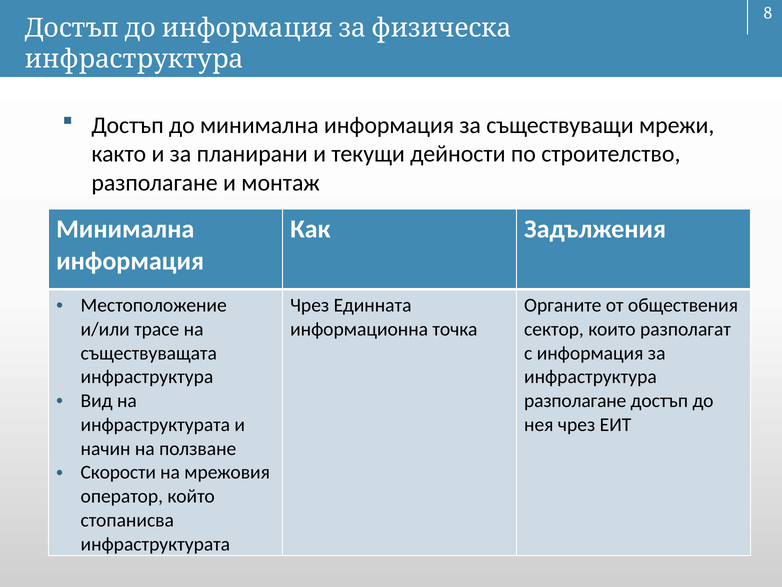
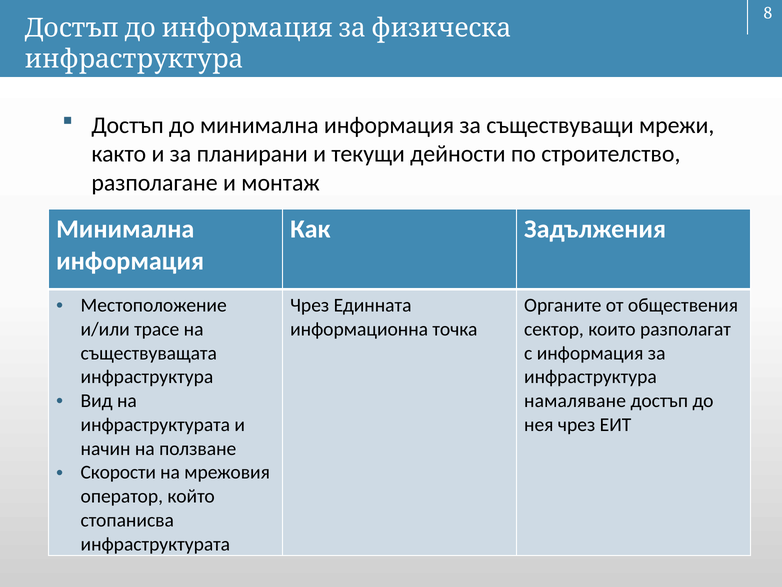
разполагане: разполагане -> намаляване (575, 401)
